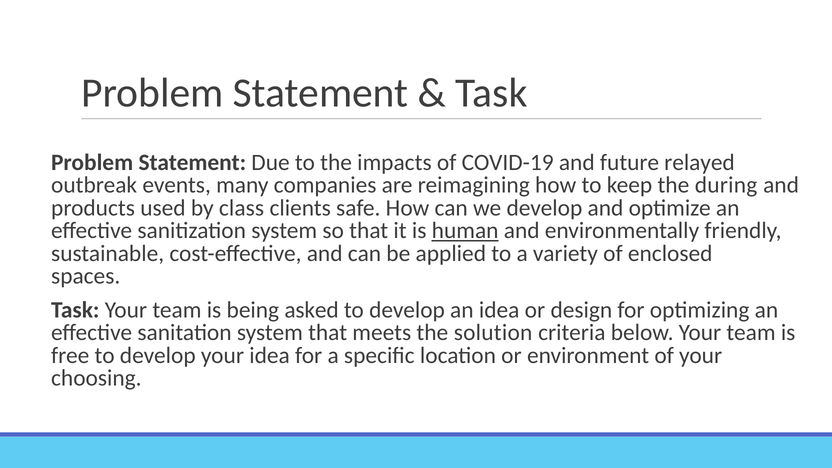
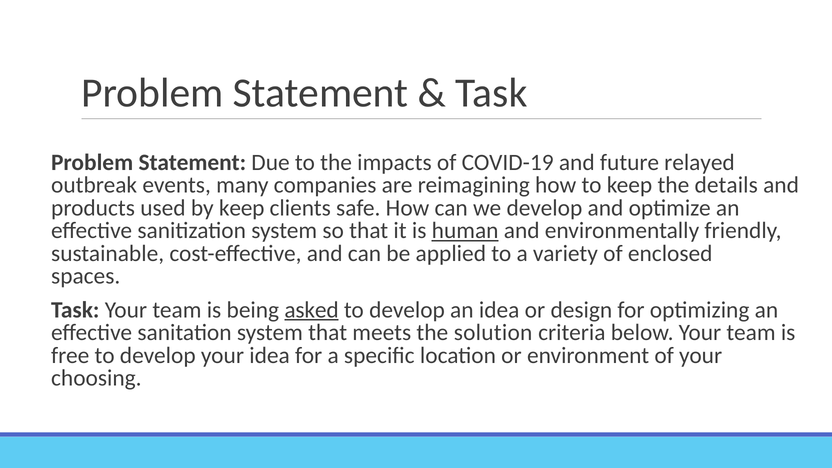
during: during -> details (726, 185)
by class: class -> keep (242, 208)
asked underline: none -> present (312, 310)
